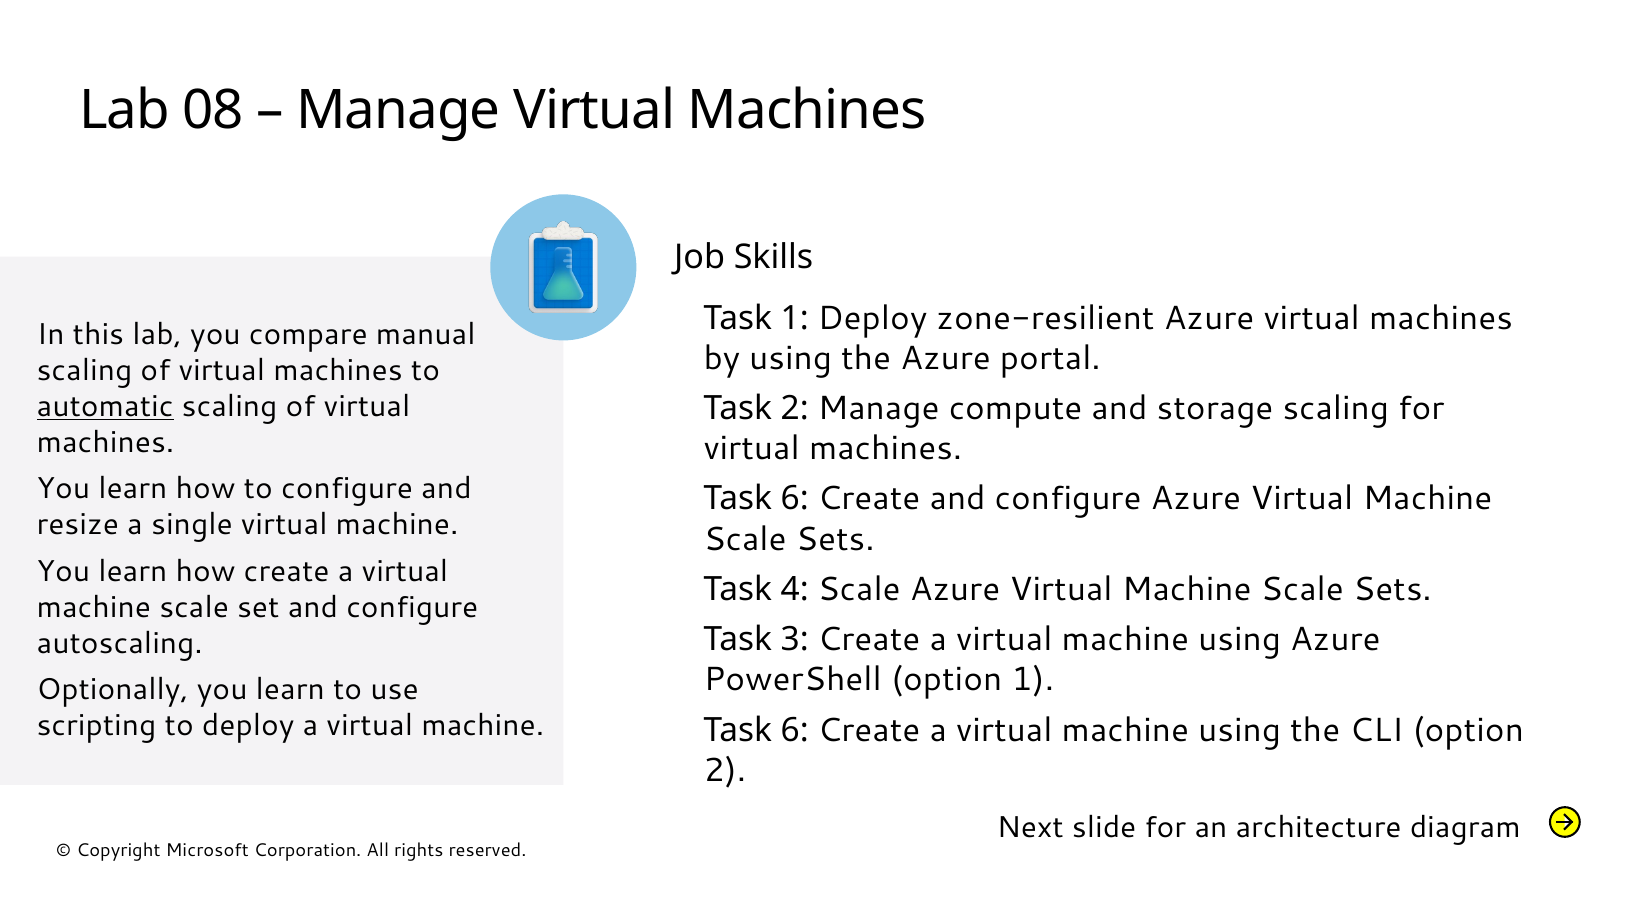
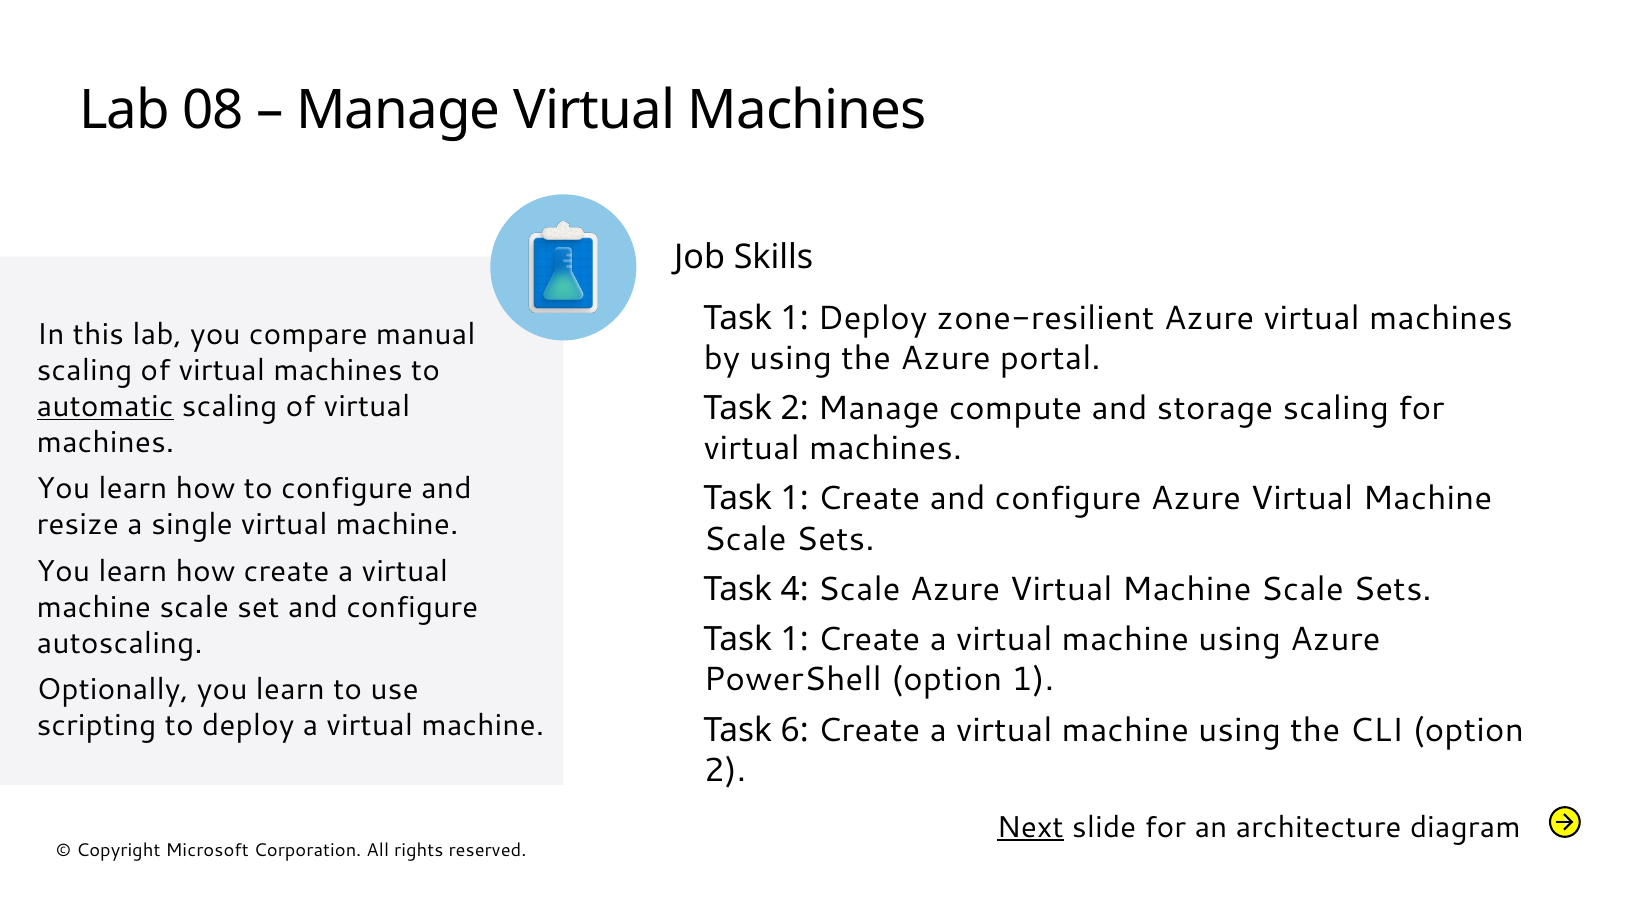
6: 6 -> 1 (795, 499)
3: 3 -> 1 (795, 640)
Next underline: none -> present (1030, 827)
